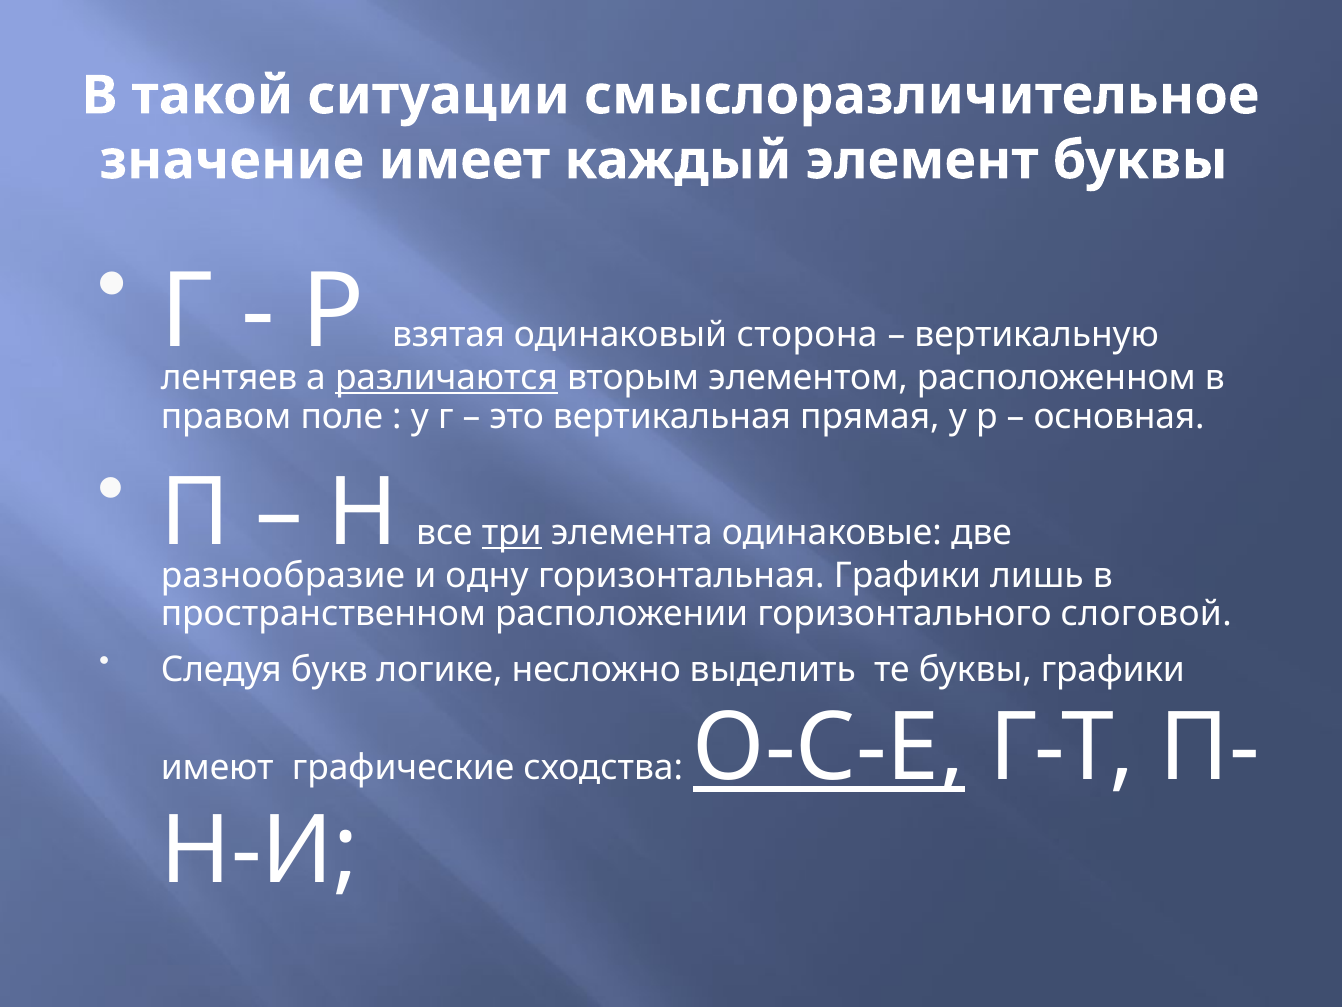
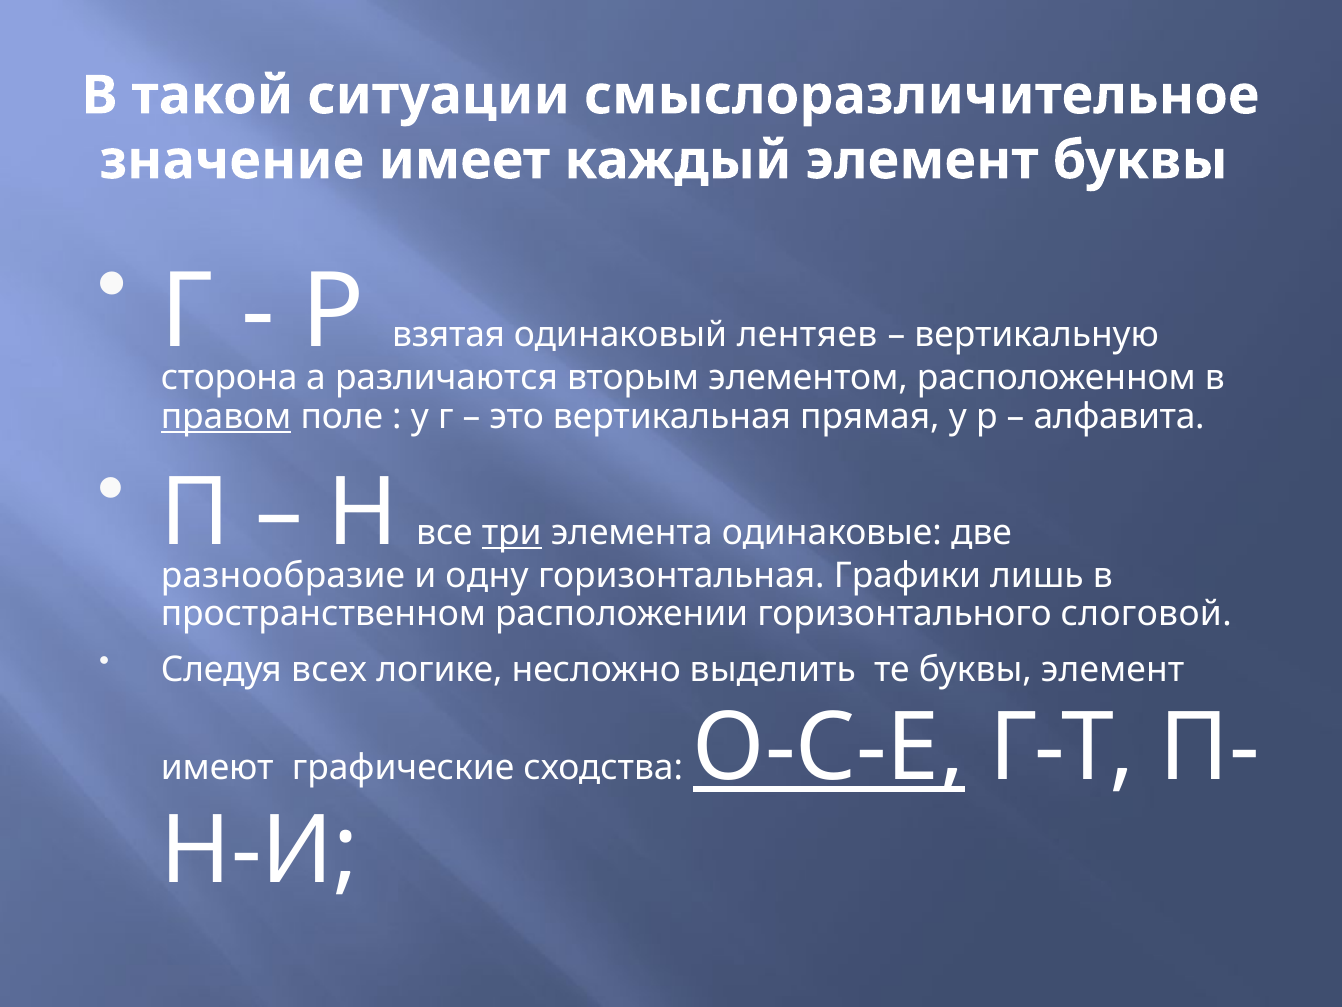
сторона: сторона -> лентяев (807, 334)
лентяев: лентяев -> сторона (229, 378)
различаются underline: present -> none (447, 378)
правом underline: none -> present (226, 416)
основная: основная -> алфавита (1119, 416)
букв: букв -> всех (329, 670)
буквы графики: графики -> элемент (1113, 670)
